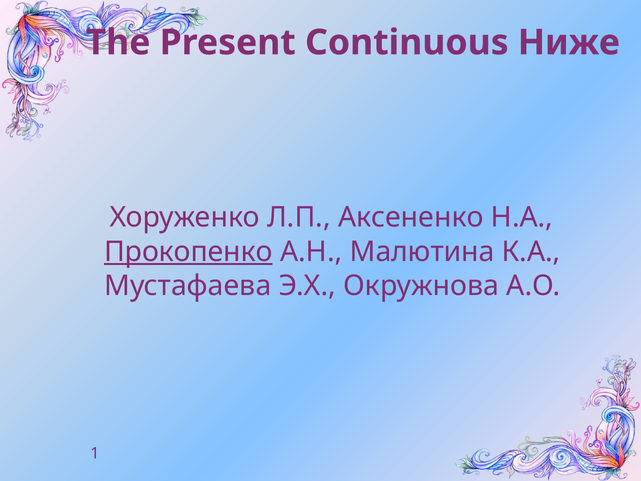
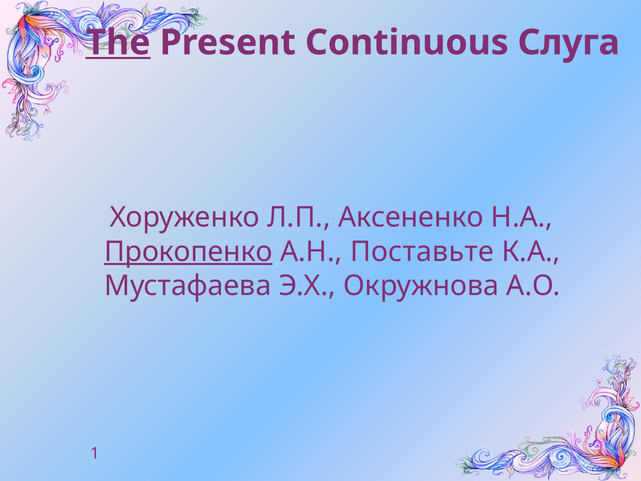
The underline: none -> present (118, 43)
Ниже: Ниже -> Слуга (569, 43)
Малютина: Малютина -> Поставьте (422, 252)
